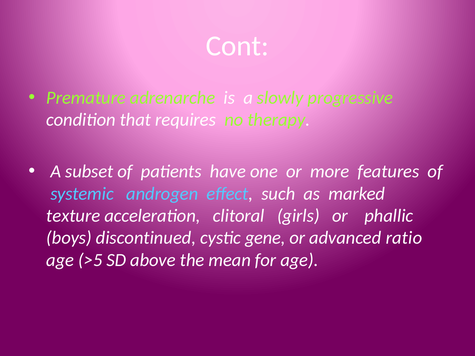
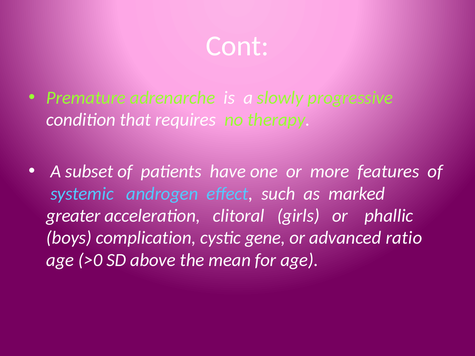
texture: texture -> greater (73, 216)
discontinued: discontinued -> complication (146, 238)
>5: >5 -> >0 (90, 260)
